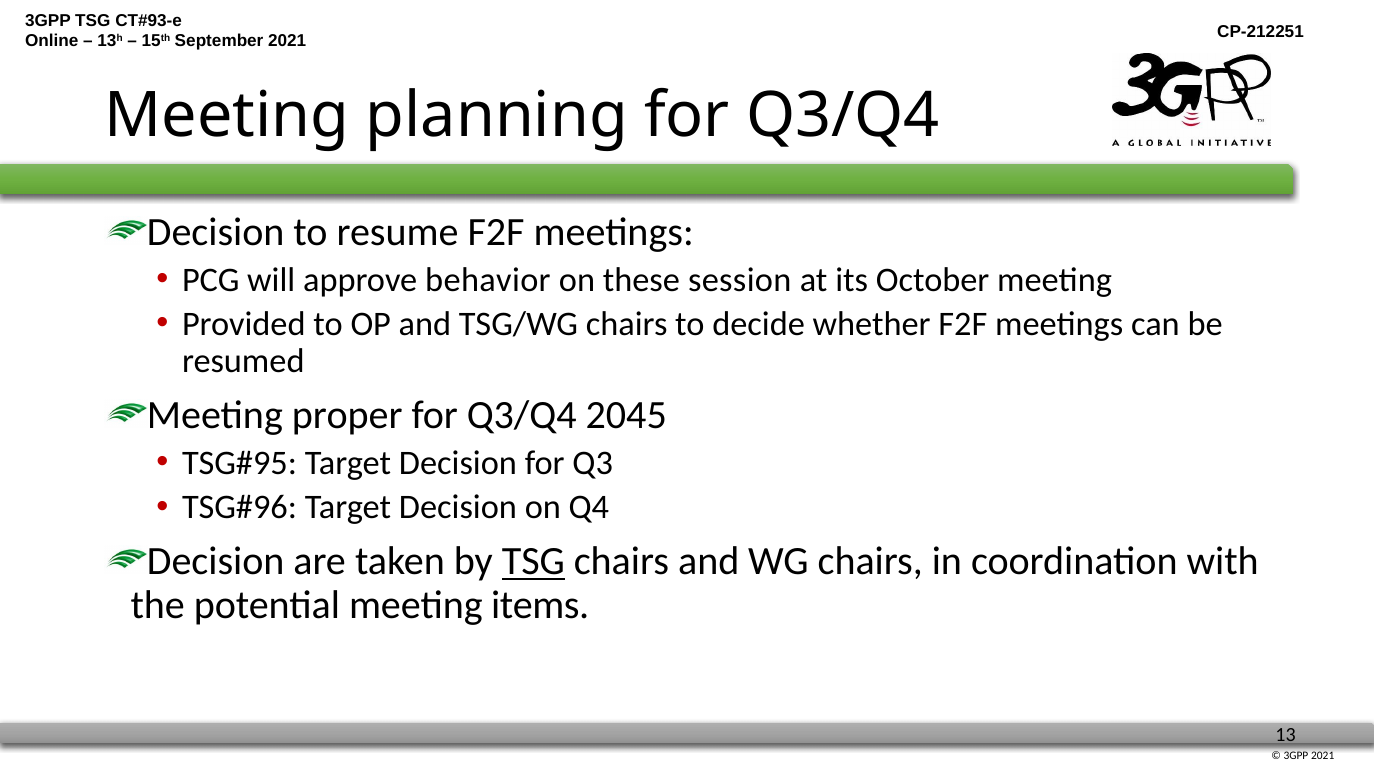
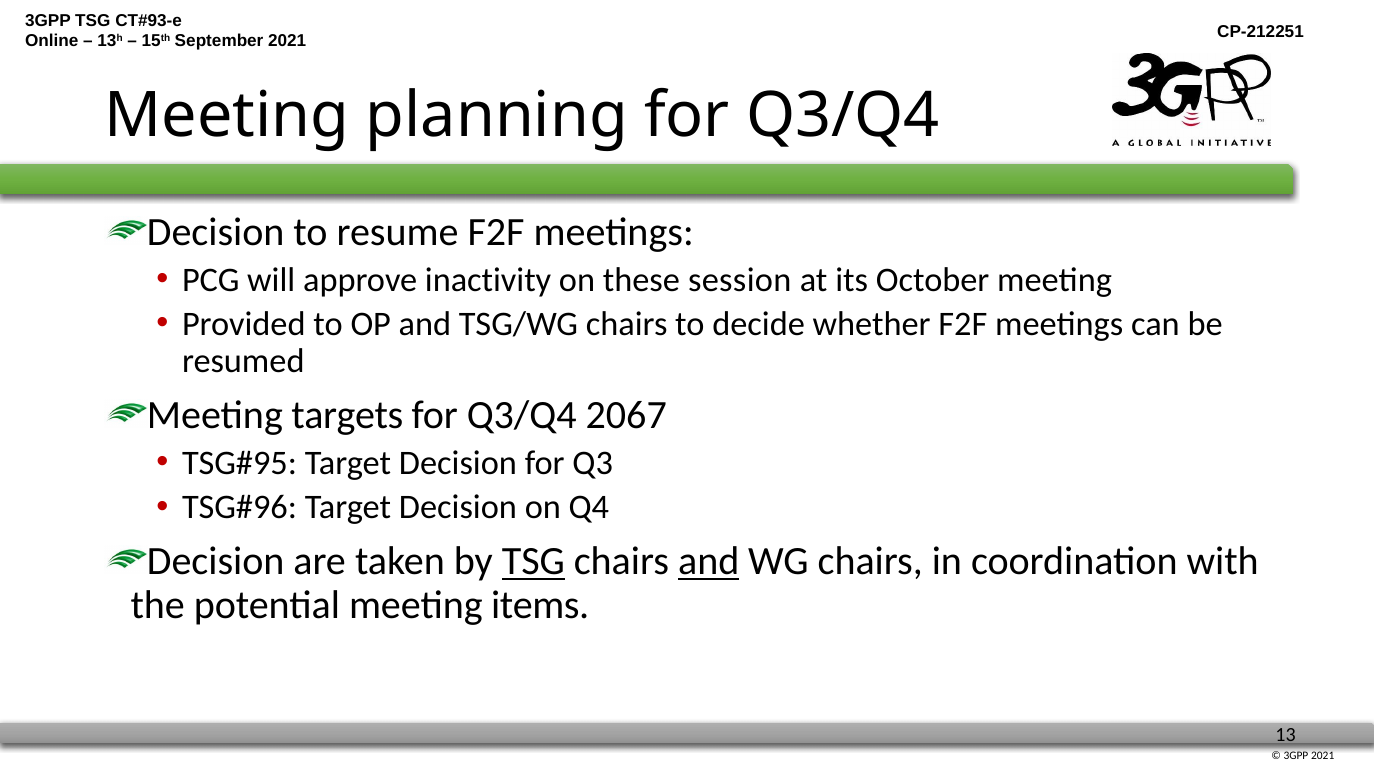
behavior: behavior -> inactivity (488, 280)
proper: proper -> targets (347, 415)
2045: 2045 -> 2067 (626, 415)
and underline: none -> present (709, 561)
